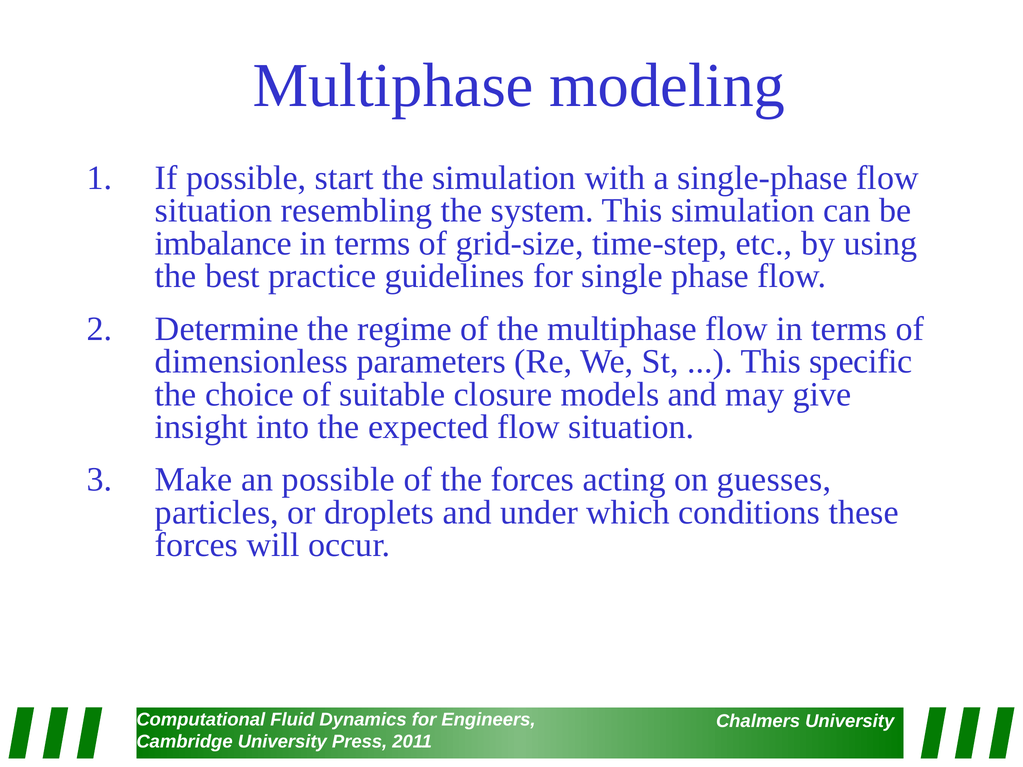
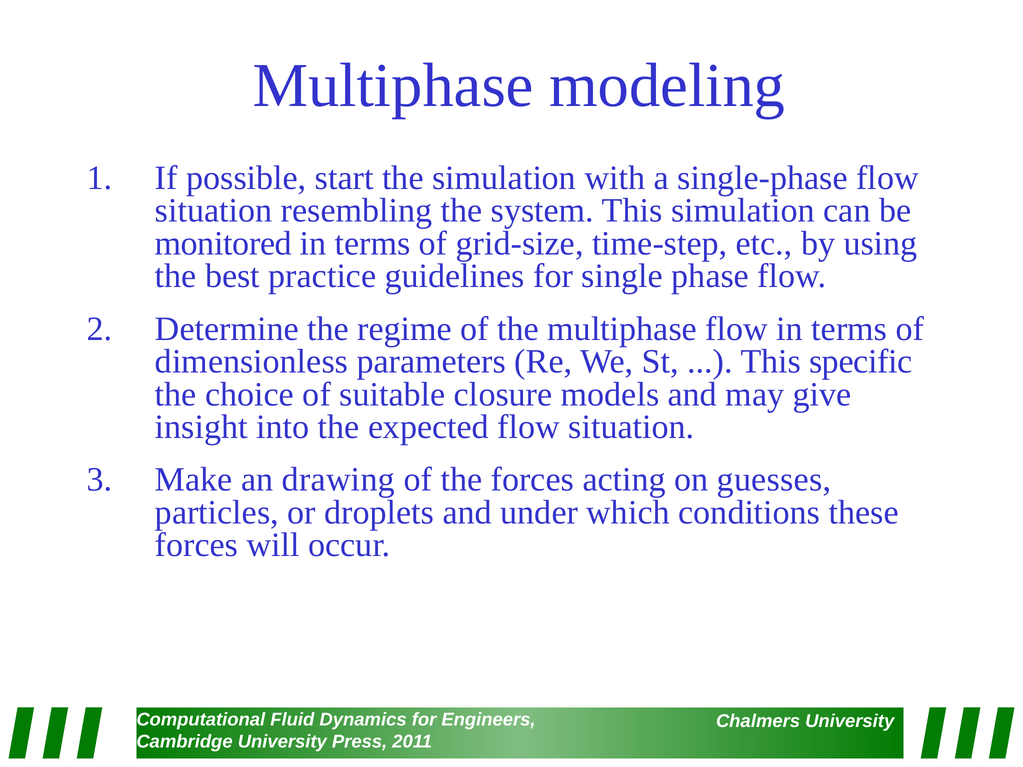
imbalance: imbalance -> monitored (223, 244)
an possible: possible -> drawing (338, 480)
